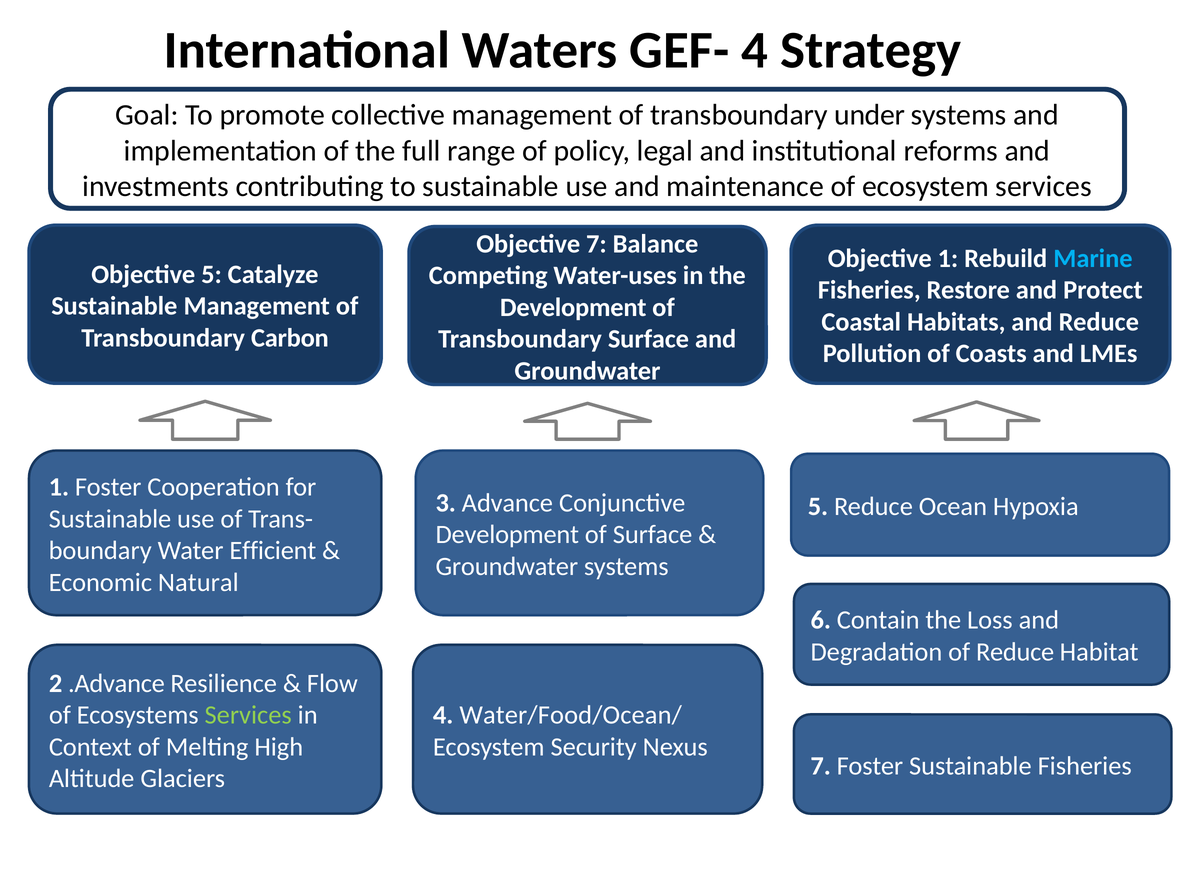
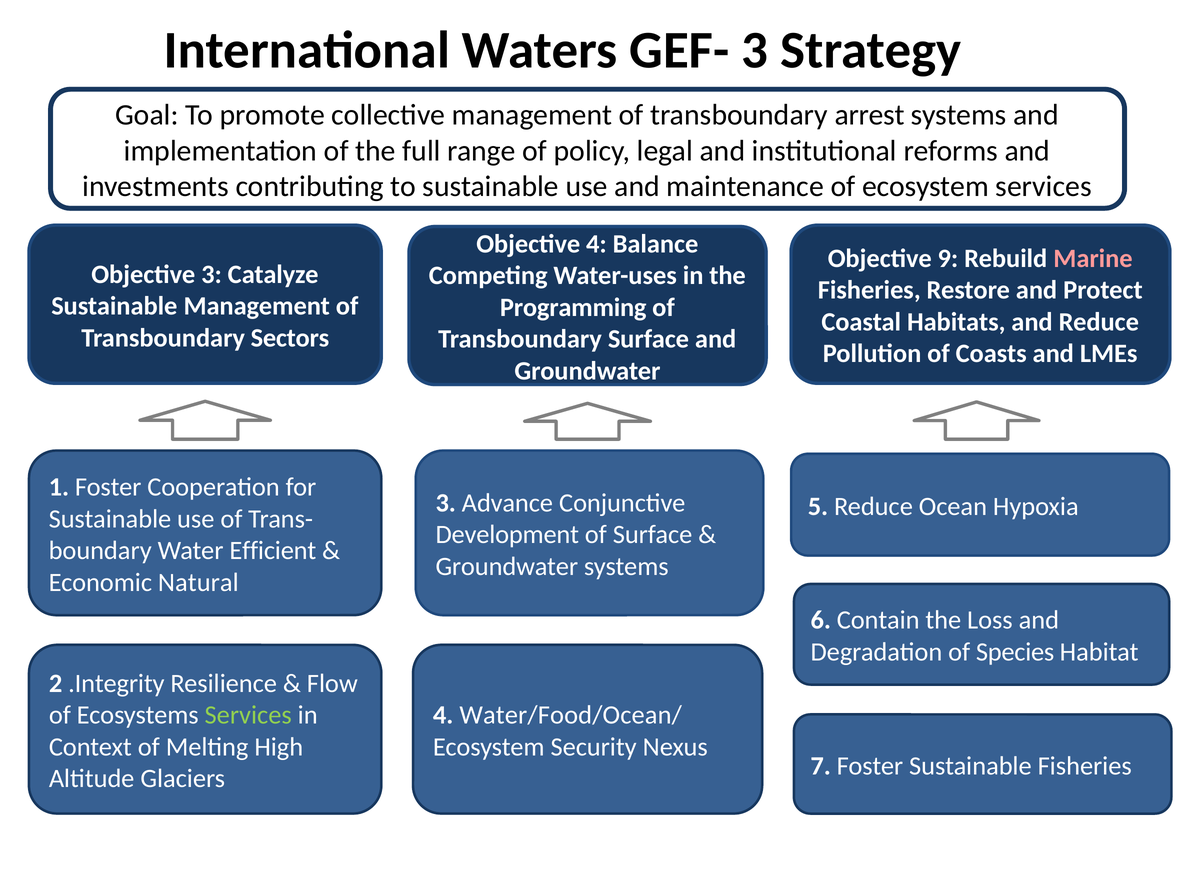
GEF- 4: 4 -> 3 (755, 50)
under: under -> arrest (870, 115)
Objective 7: 7 -> 4 (596, 244)
Objective 1: 1 -> 9 (948, 259)
Marine colour: light blue -> pink (1093, 259)
Objective 5: 5 -> 3 (211, 274)
Development: Development -> Programming (573, 307)
Carbon: Carbon -> Sectors (290, 338)
of Reduce: Reduce -> Species (1015, 652)
.Advance: .Advance -> .Integrity (116, 684)
